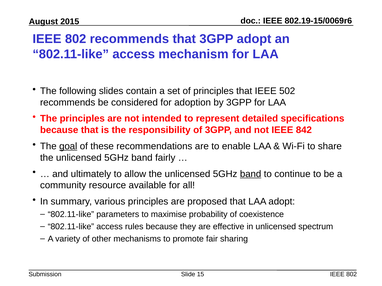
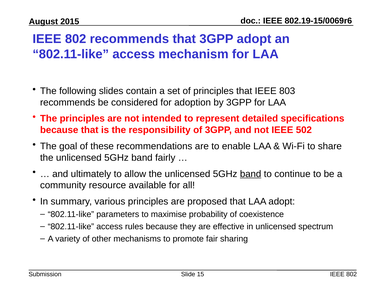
502: 502 -> 803 (287, 91)
842: 842 -> 502 (304, 130)
goal underline: present -> none (68, 146)
